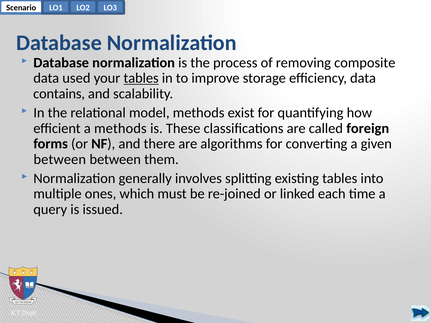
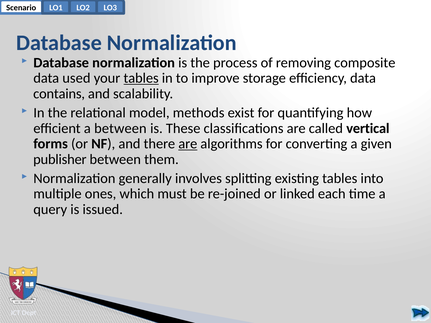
a methods: methods -> between (120, 128)
foreign: foreign -> vertical (368, 128)
are underline: none -> present (188, 144)
between: between -> publisher (60, 159)
